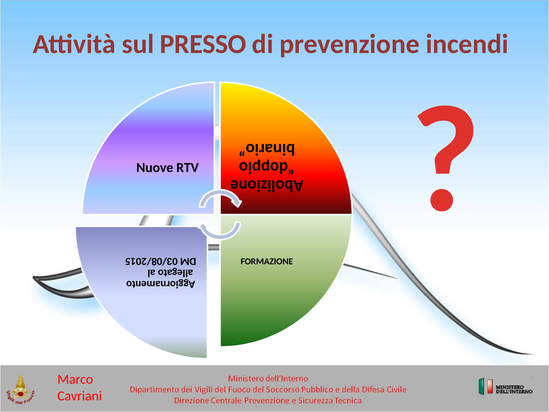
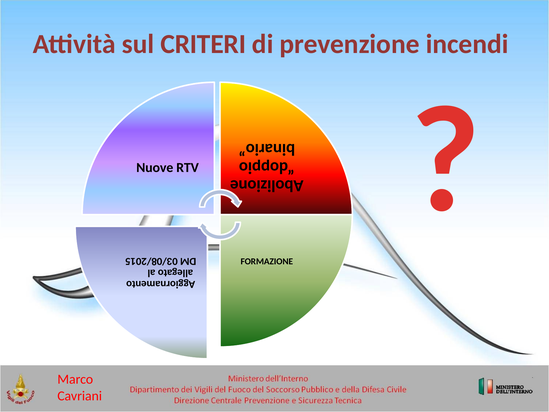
PRESSO: PRESSO -> CRITERI (203, 44)
